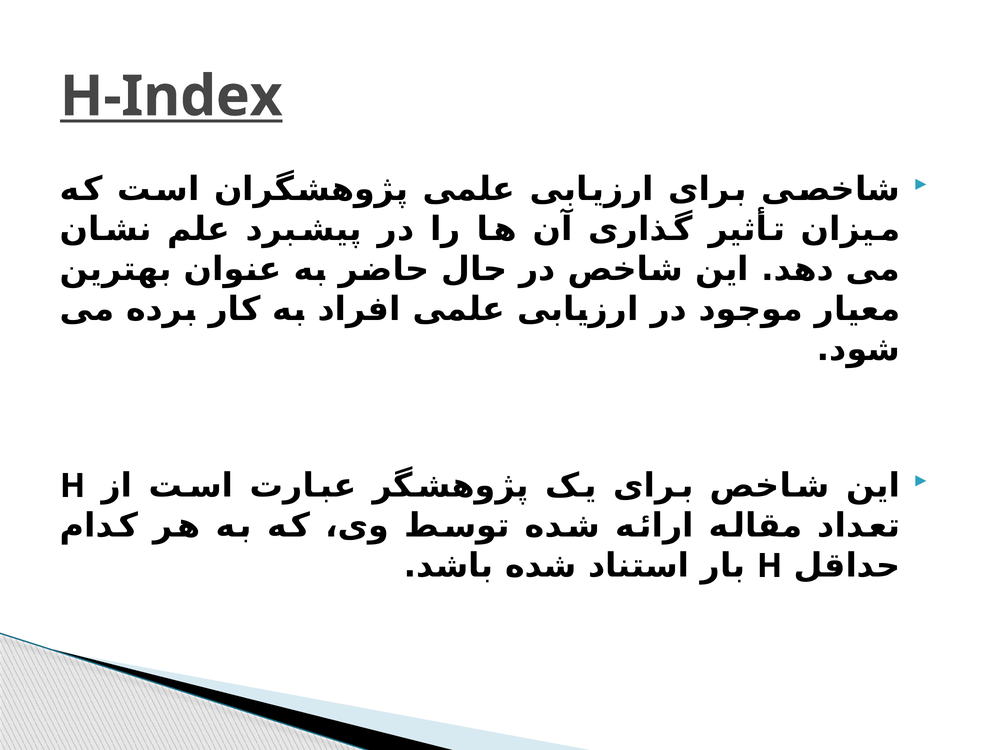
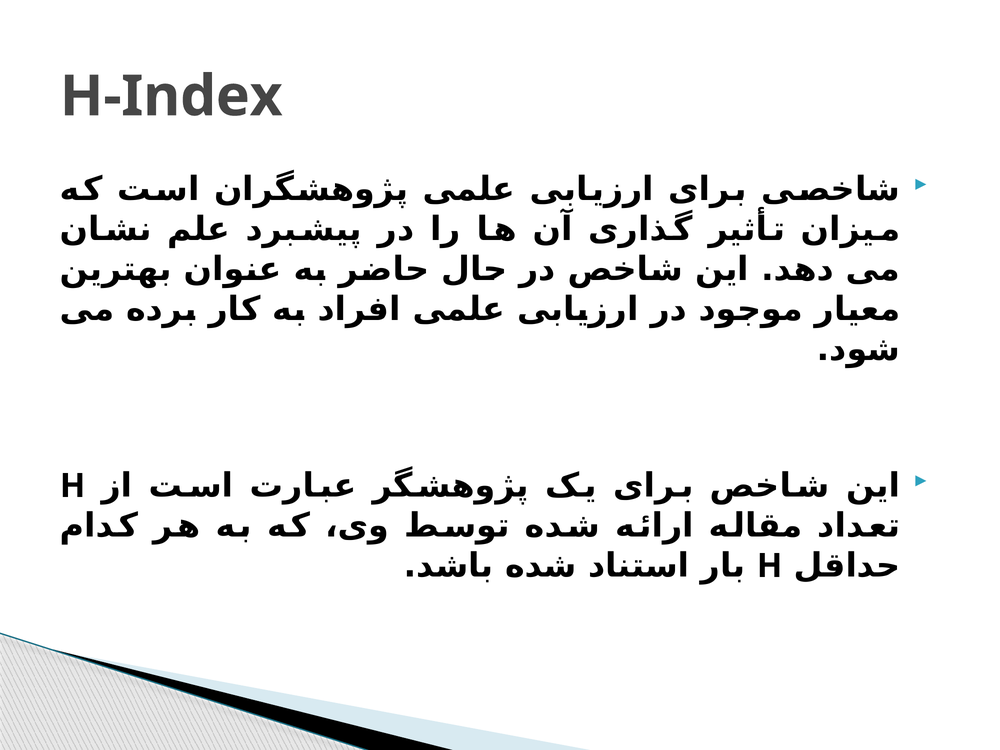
H-Index underline: present -> none (171, 96)
